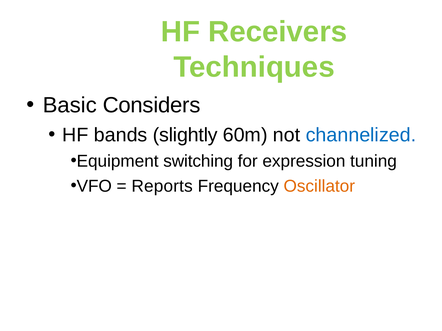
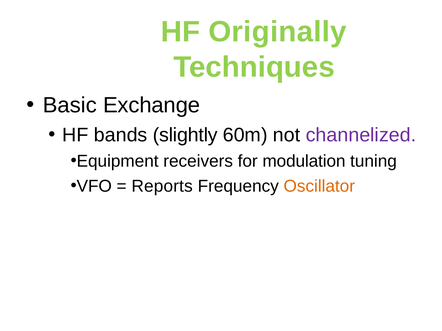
Receivers: Receivers -> Originally (278, 32)
Considers: Considers -> Exchange (152, 105)
channelized colour: blue -> purple (361, 135)
switching: switching -> receivers (198, 161)
expression: expression -> modulation (304, 161)
